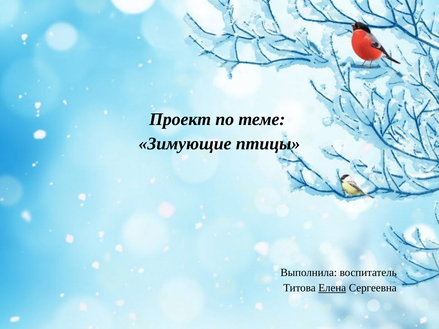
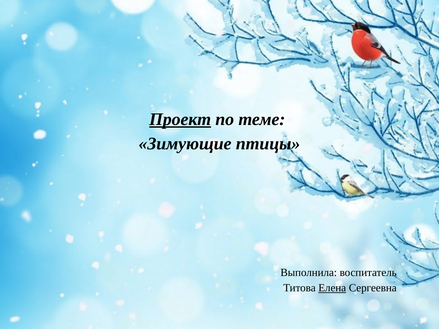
Проект underline: none -> present (180, 119)
